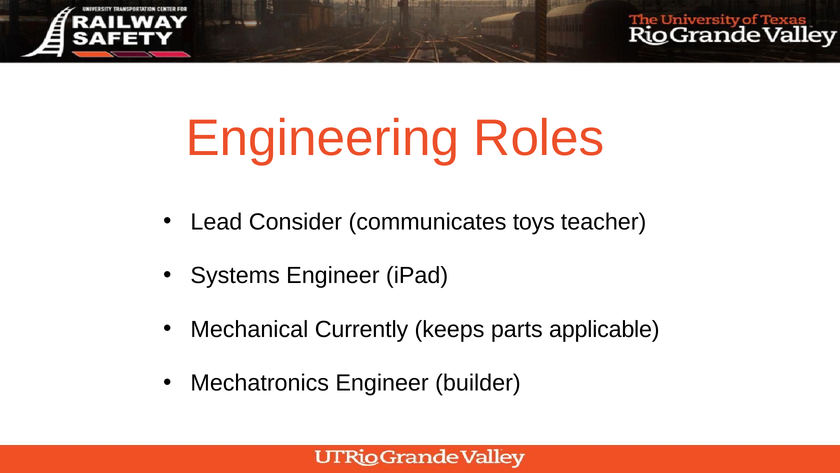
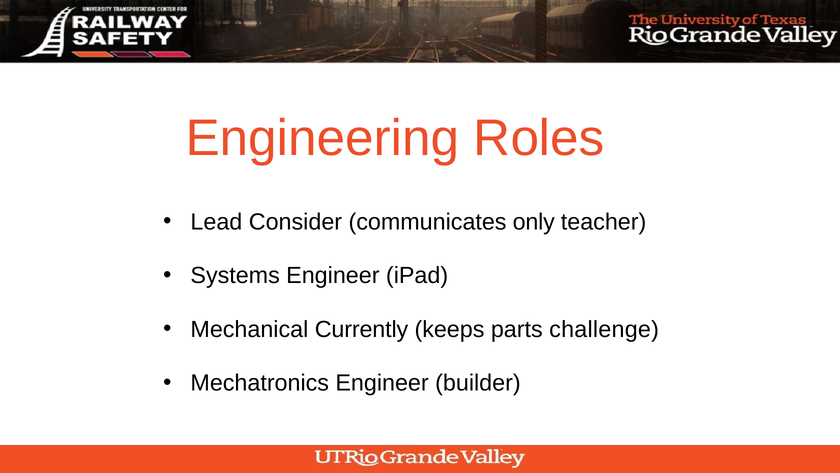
toys: toys -> only (534, 222)
applicable: applicable -> challenge (604, 329)
